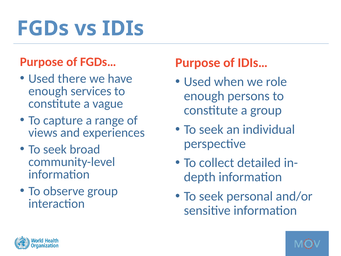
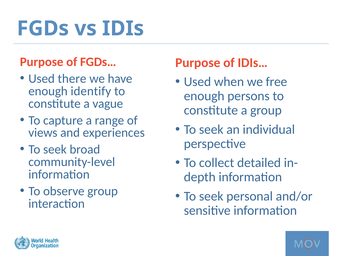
role: role -> free (276, 82)
services: services -> identify (91, 91)
